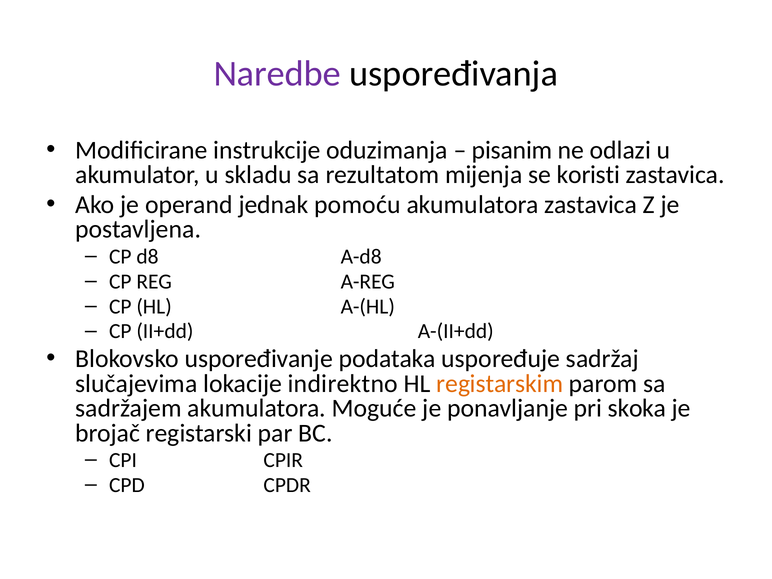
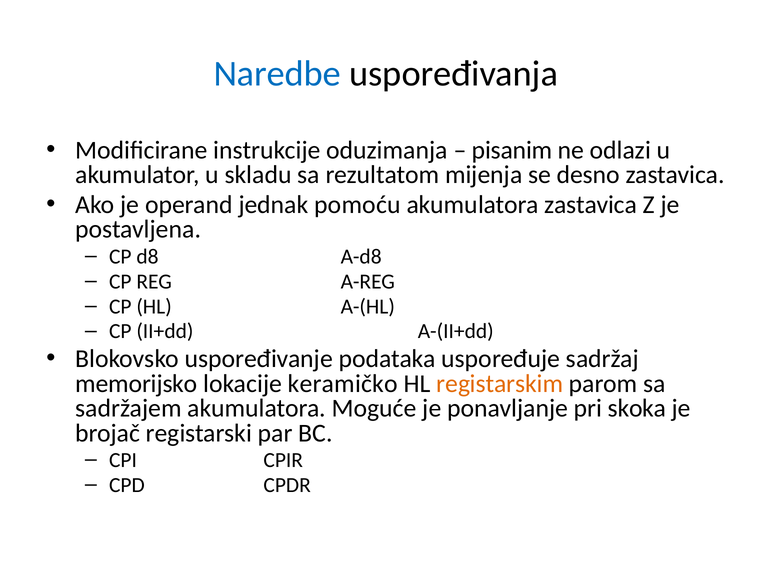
Naredbe colour: purple -> blue (277, 74)
koristi: koristi -> desno (588, 175)
slučajevima: slučajevima -> memorijsko (136, 384)
indirektno: indirektno -> keramičko (343, 384)
